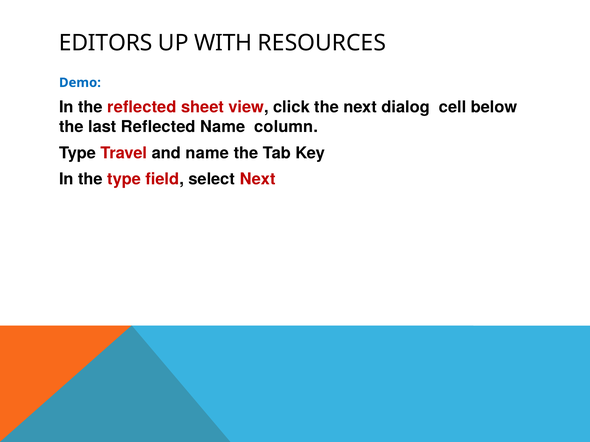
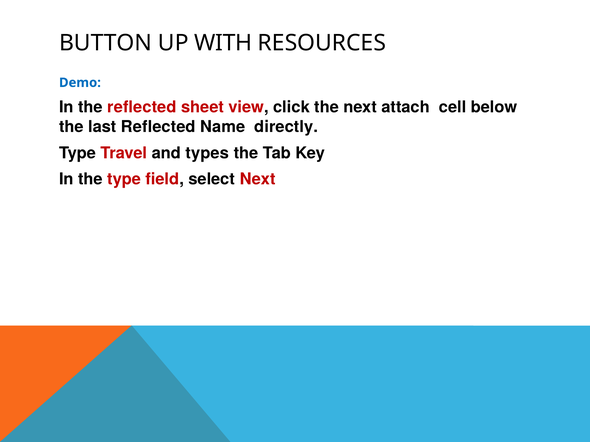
EDITORS: EDITORS -> BUTTON (105, 43)
dialog: dialog -> attach (406, 107)
column: column -> directly (286, 127)
and name: name -> types (207, 153)
